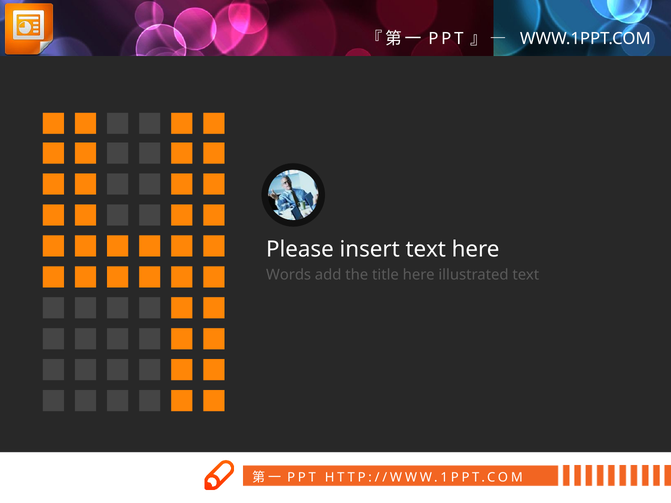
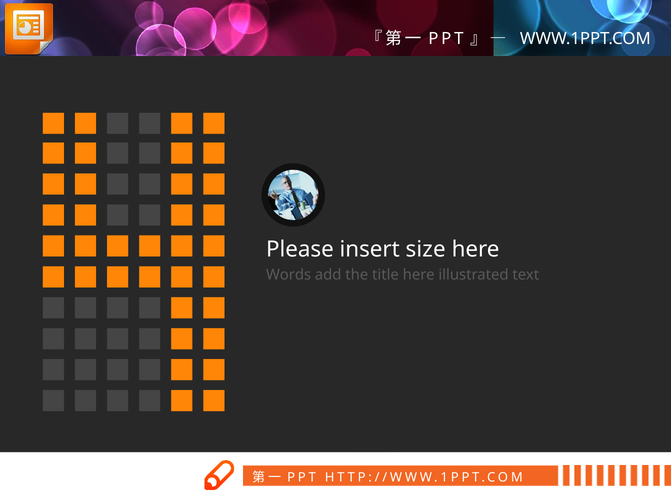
insert text: text -> size (426, 250)
